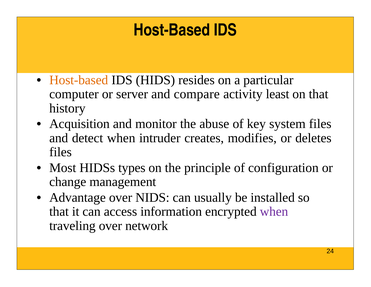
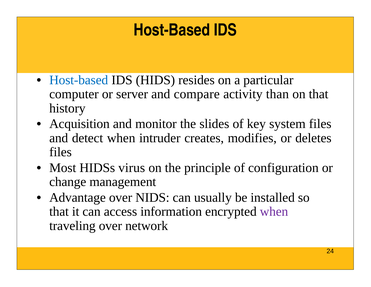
Host-based colour: orange -> blue (79, 80)
least: least -> than (277, 94)
abuse: abuse -> slides (214, 124)
types: types -> virus (132, 168)
